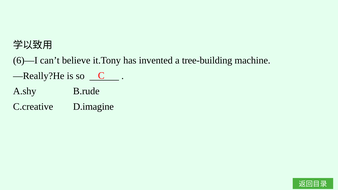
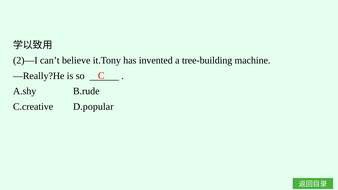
6)—I: 6)—I -> 2)—I (25, 61)
D.imagine: D.imagine -> D.popular (93, 107)
